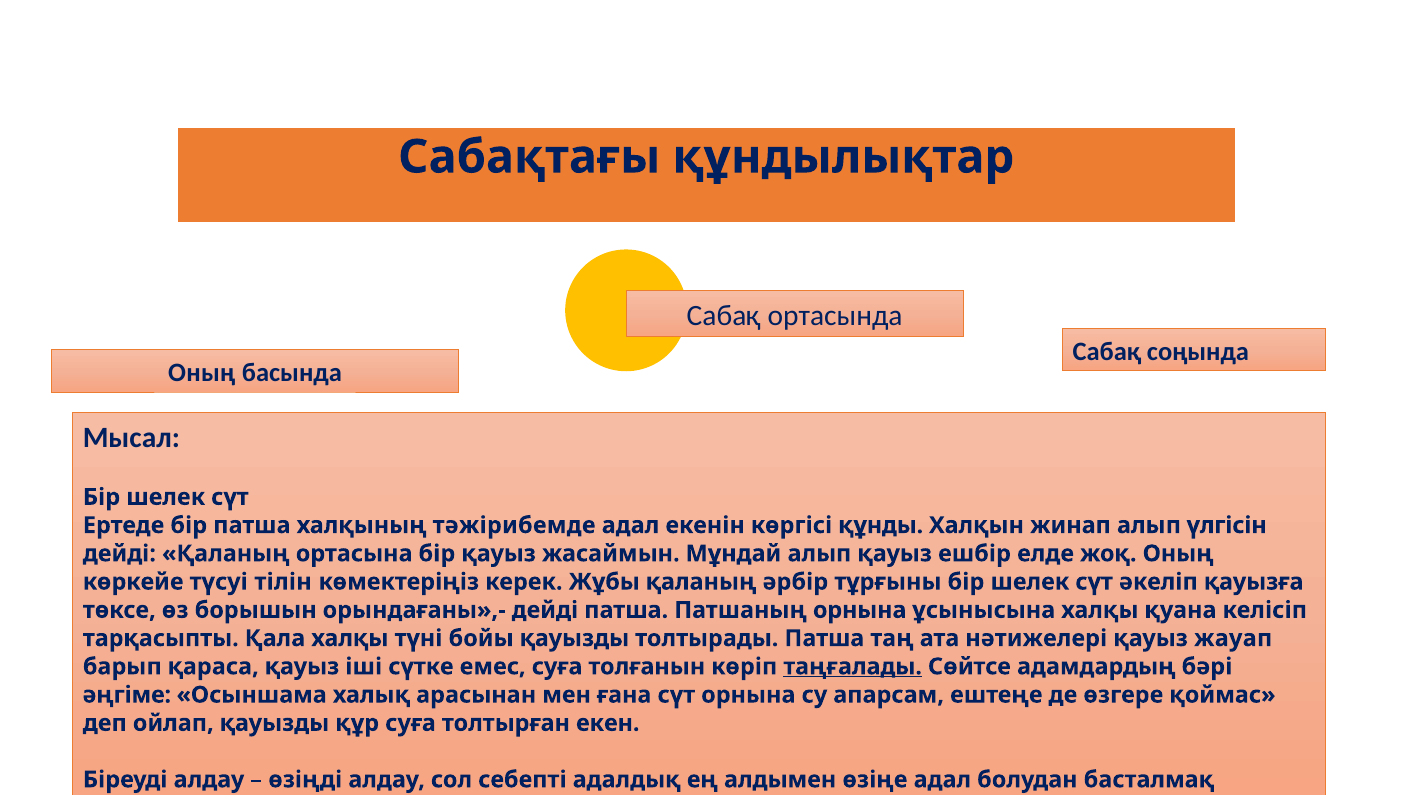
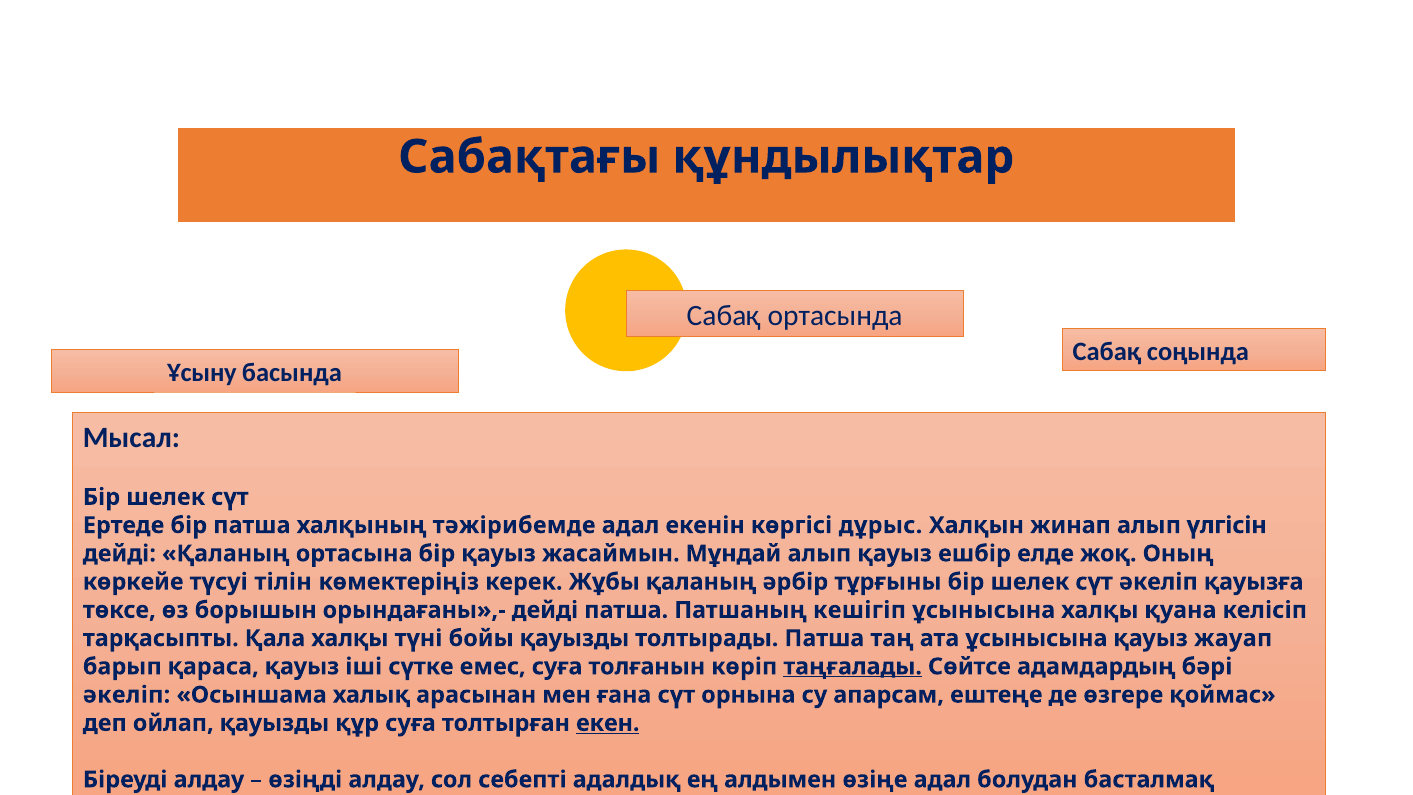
Оның: Оның -> Ұсыну (202, 373)
құнды: құнды -> дұрыс (880, 525)
Патшаның орнына: орнына -> кешігіп (859, 610)
ата нәтижелері: нәтижелері -> ұсынысына (1036, 638)
әңгіме: әңгіме -> әкеліп (127, 695)
екен underline: none -> present (608, 723)
